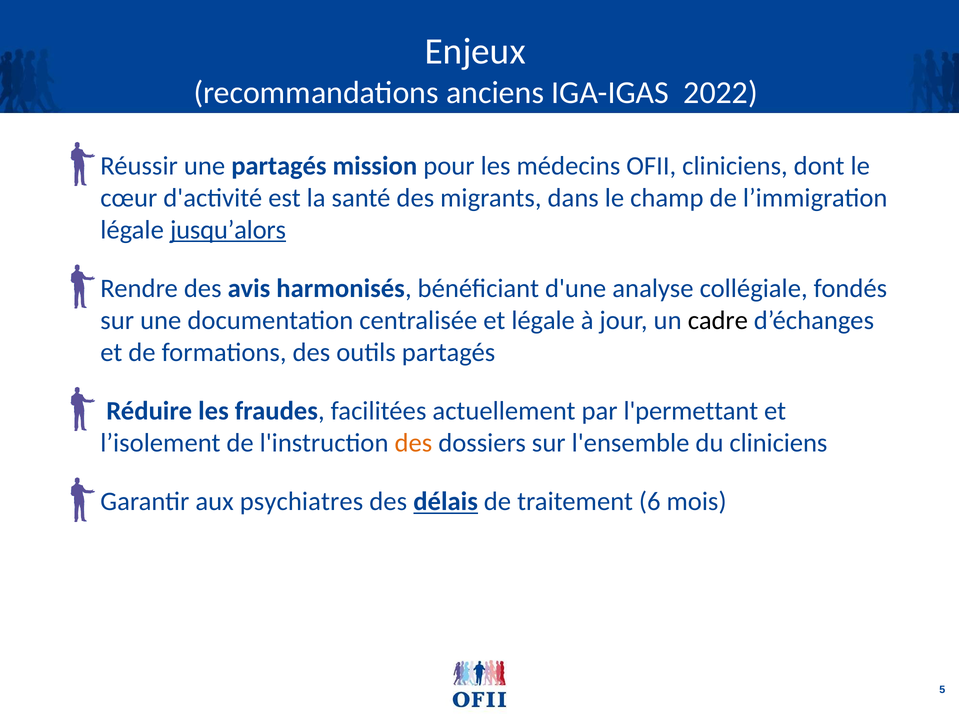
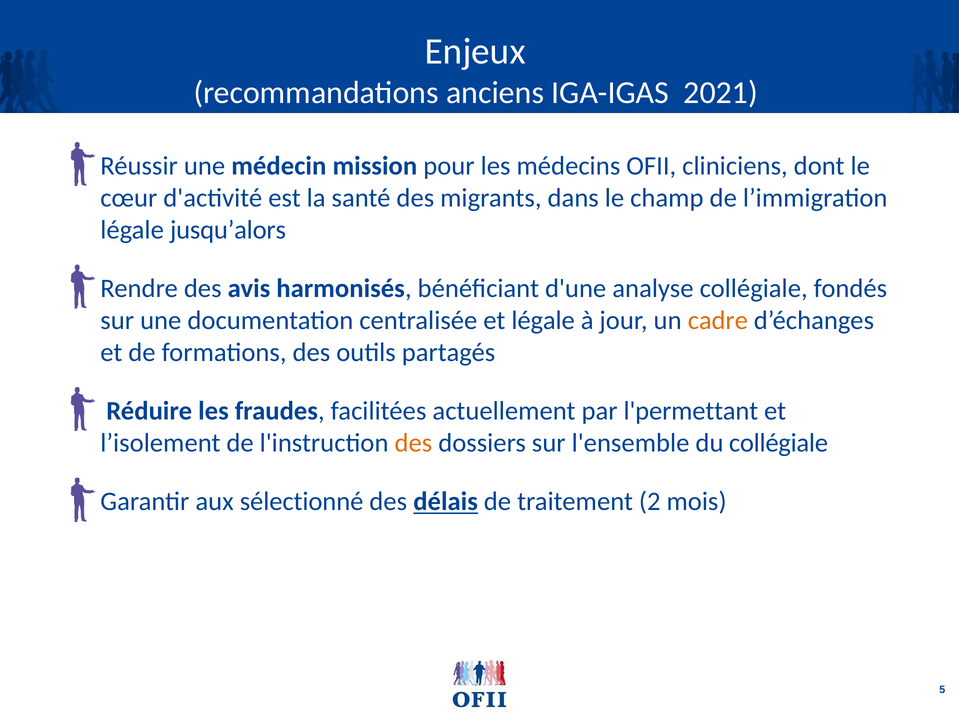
2022: 2022 -> 2021 (721, 93)
une partagés: partagés -> médecin (279, 166)
jusqu’alors underline: present -> none (228, 230)
cadre colour: black -> orange (718, 321)
du cliniciens: cliniciens -> collégiale (779, 443)
psychiatres: psychiatres -> sélectionné (302, 502)
6: 6 -> 2 (650, 502)
